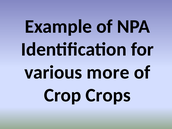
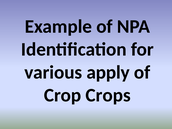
more: more -> apply (108, 72)
